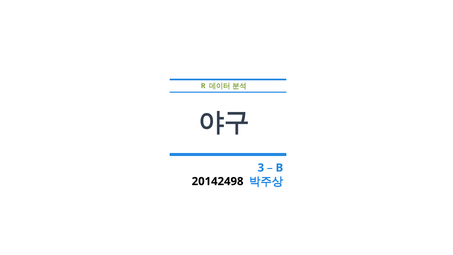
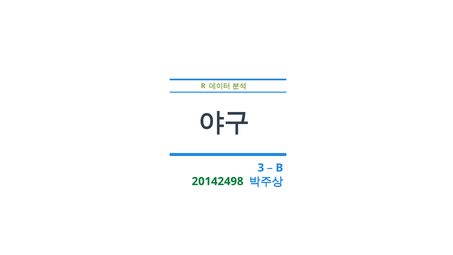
20142498 colour: black -> green (218, 181)
